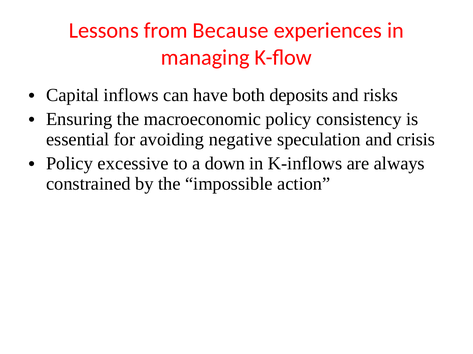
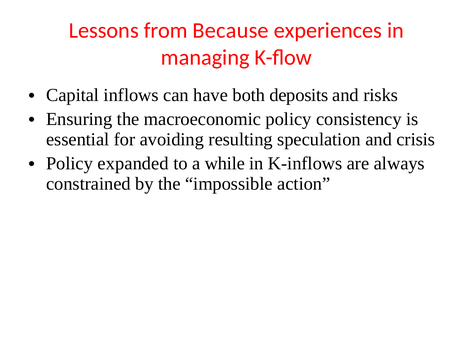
negative: negative -> resulting (241, 140)
excessive: excessive -> expanded (133, 164)
down: down -> while (225, 164)
